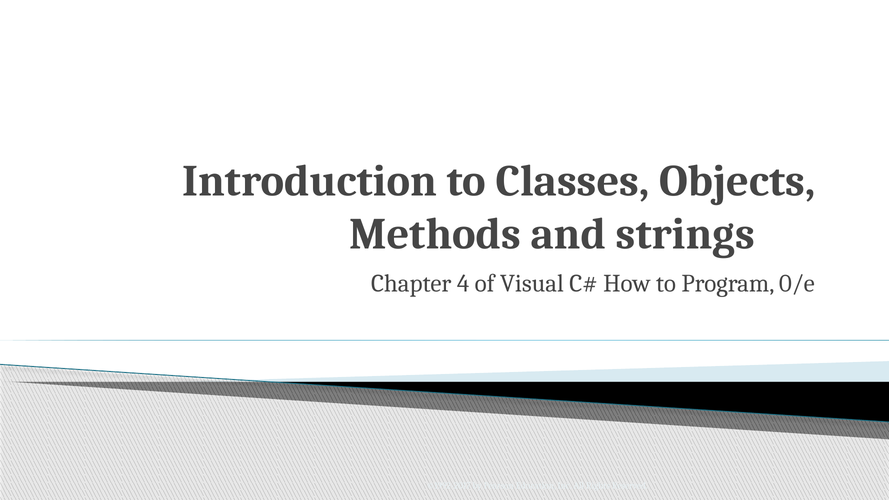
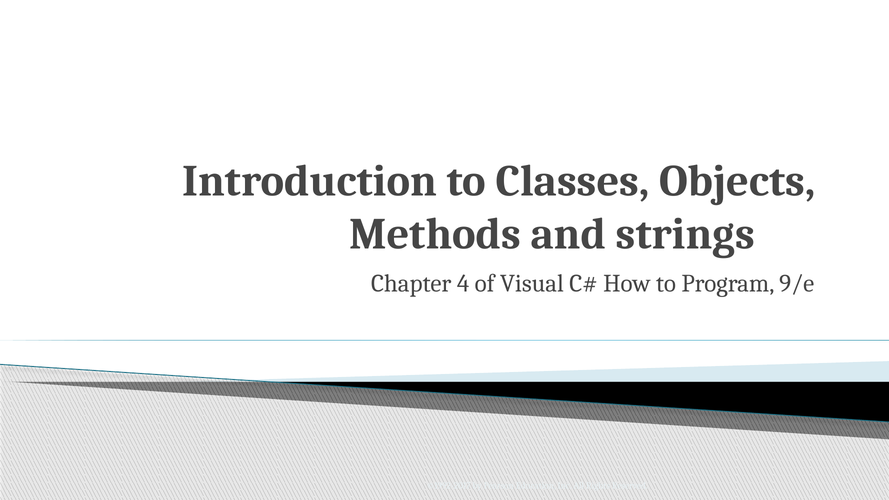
0/e: 0/e -> 9/e (797, 283)
